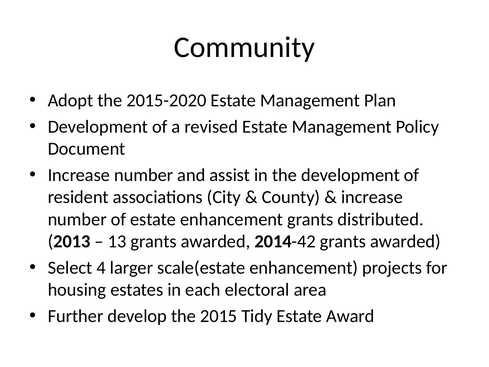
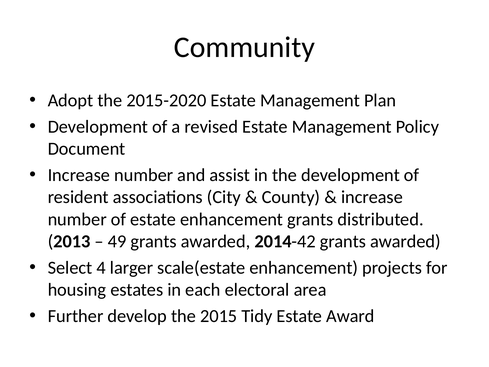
13: 13 -> 49 (117, 241)
